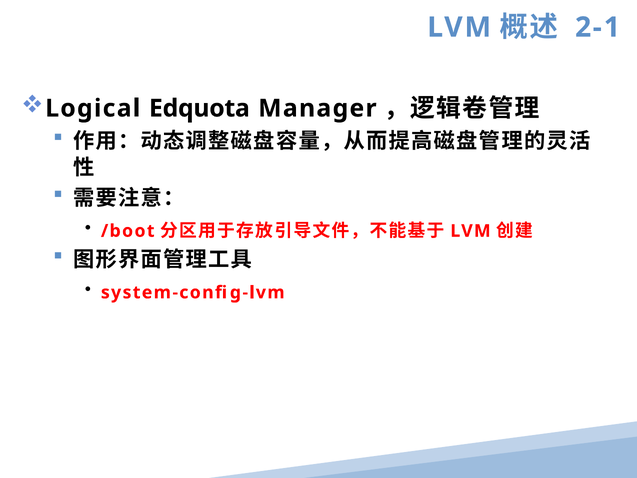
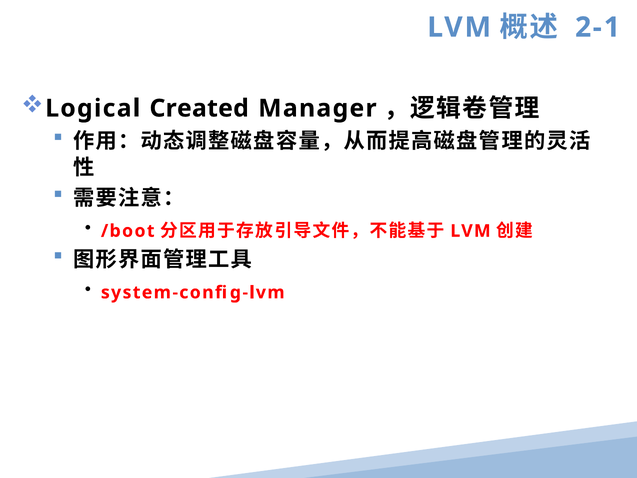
Edquota: Edquota -> Created (199, 108)
